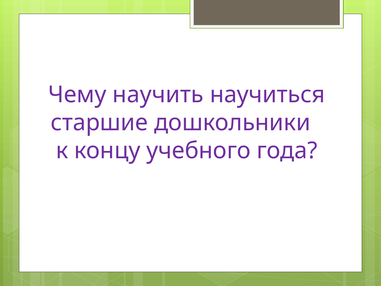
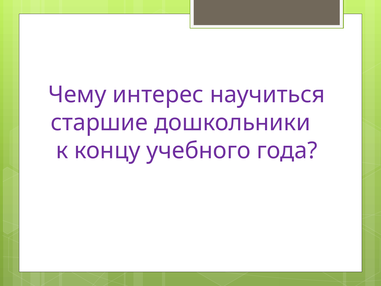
научить: научить -> интерес (158, 95)
